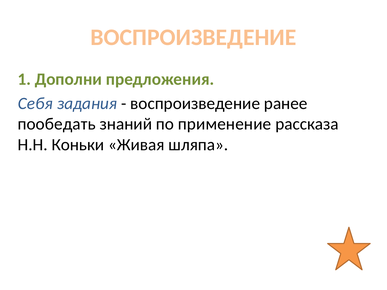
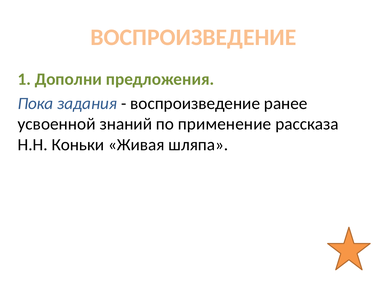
Себя: Себя -> Пока (35, 103)
пообедать: пообедать -> усвоенной (57, 124)
